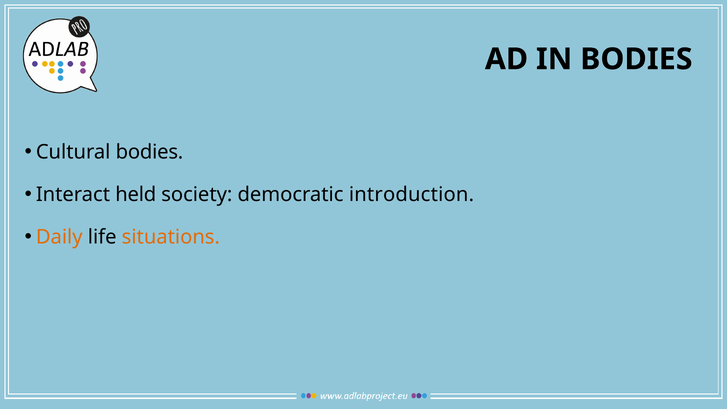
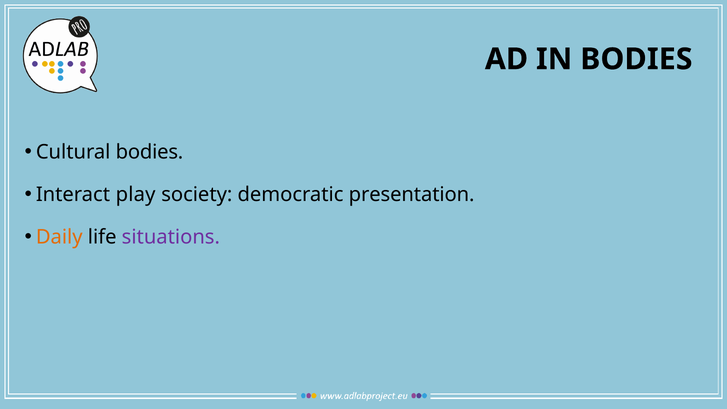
held: held -> play (136, 194)
introduction: introduction -> presentation (412, 194)
situations colour: orange -> purple (171, 237)
